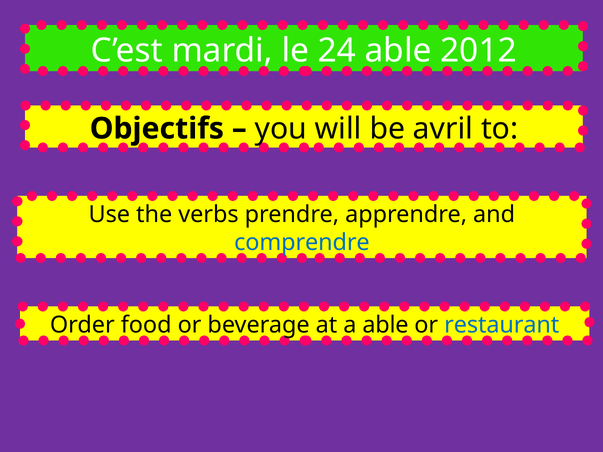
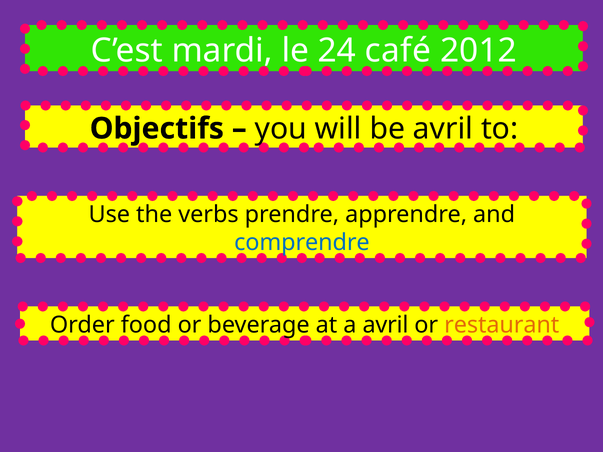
24 able: able -> café (398, 51)
a able: able -> avril (386, 325)
restaurant colour: blue -> orange (502, 325)
